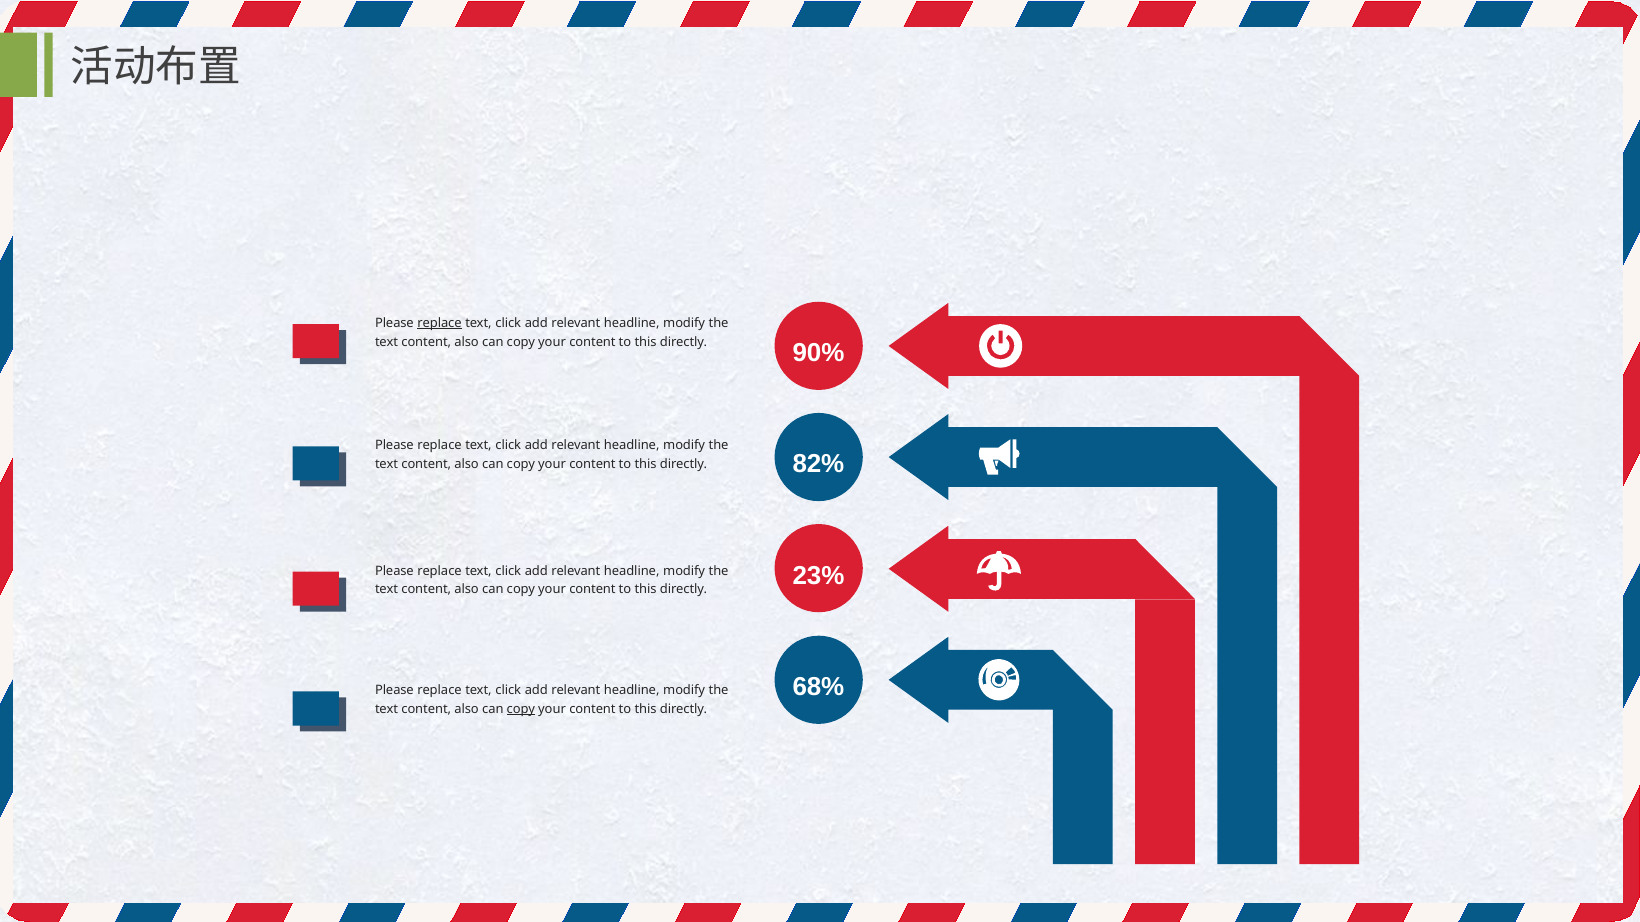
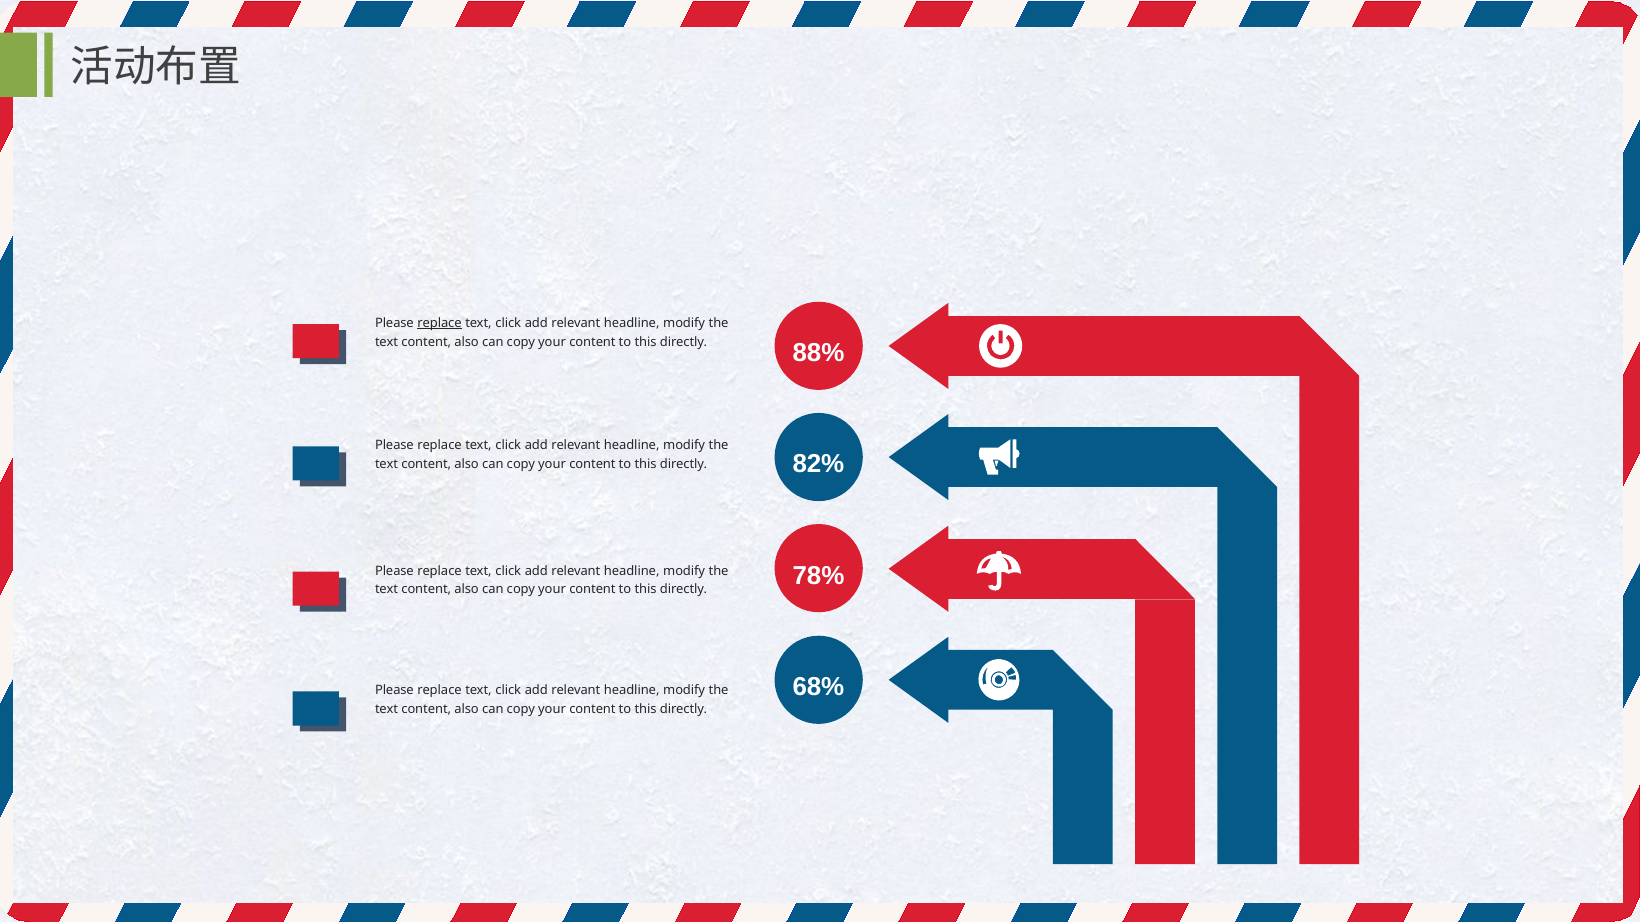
90%: 90% -> 88% (818, 353)
23%: 23% -> 78% (818, 576)
copy underline: present -> none (521, 710)
